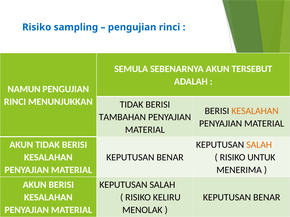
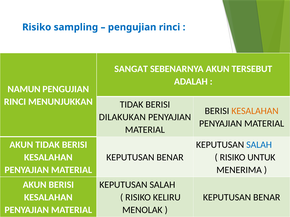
SEMULA: SEMULA -> SANGAT (131, 69)
TAMBAHAN: TAMBAHAN -> DILAKUKAN (122, 117)
SALAH colour: orange -> blue (259, 145)
